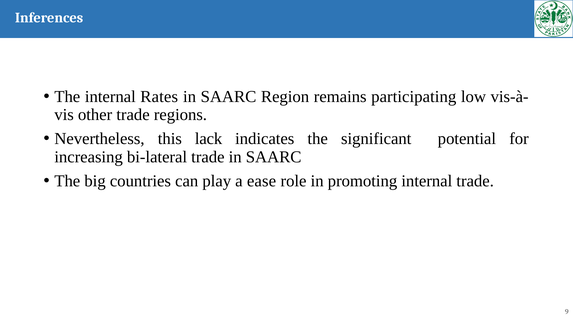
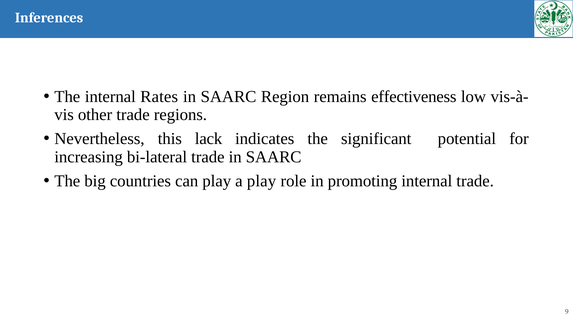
participating: participating -> effectiveness (414, 97)
a ease: ease -> play (262, 181)
